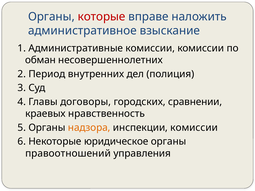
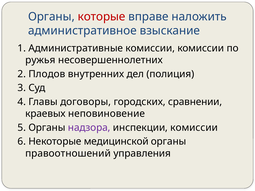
обман: обман -> ружья (40, 60)
Период: Период -> Плодов (47, 74)
нравственность: нравственность -> неповиновение (107, 114)
надзора colour: orange -> purple (89, 128)
юридическое: юридическое -> медицинской (116, 142)
